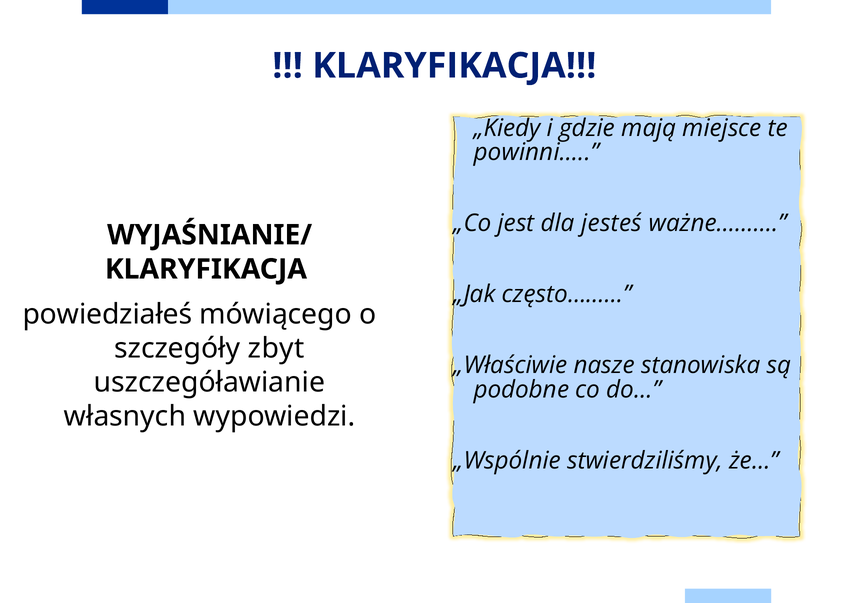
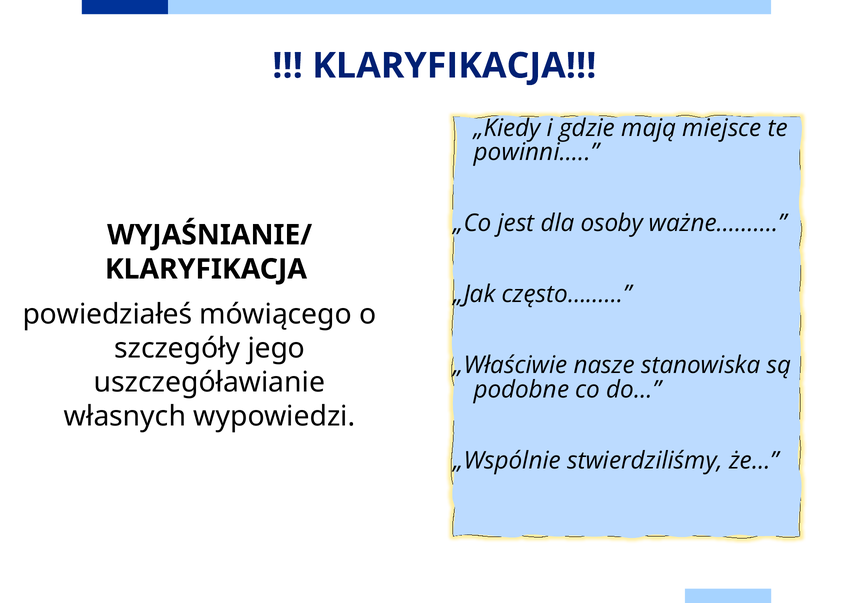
jesteś: jesteś -> osoby (612, 223)
zbyt: zbyt -> jego (276, 349)
